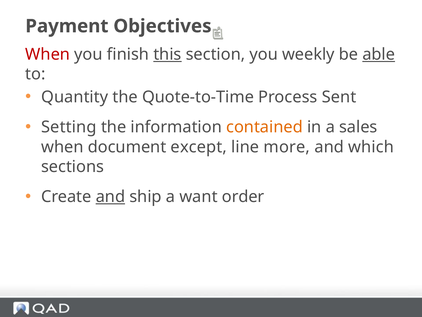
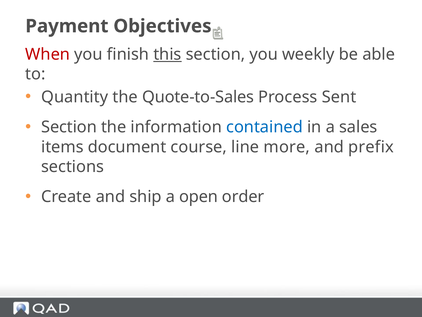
able underline: present -> none (379, 54)
Quote-to-Time: Quote-to-Time -> Quote-to-Sales (198, 97)
Setting: Setting -> Section (69, 127)
contained colour: orange -> blue (265, 127)
when: when -> items (62, 147)
except: except -> course (199, 147)
which: which -> prefix (371, 147)
and underline: present -> none (110, 197)
want: want -> open (199, 197)
